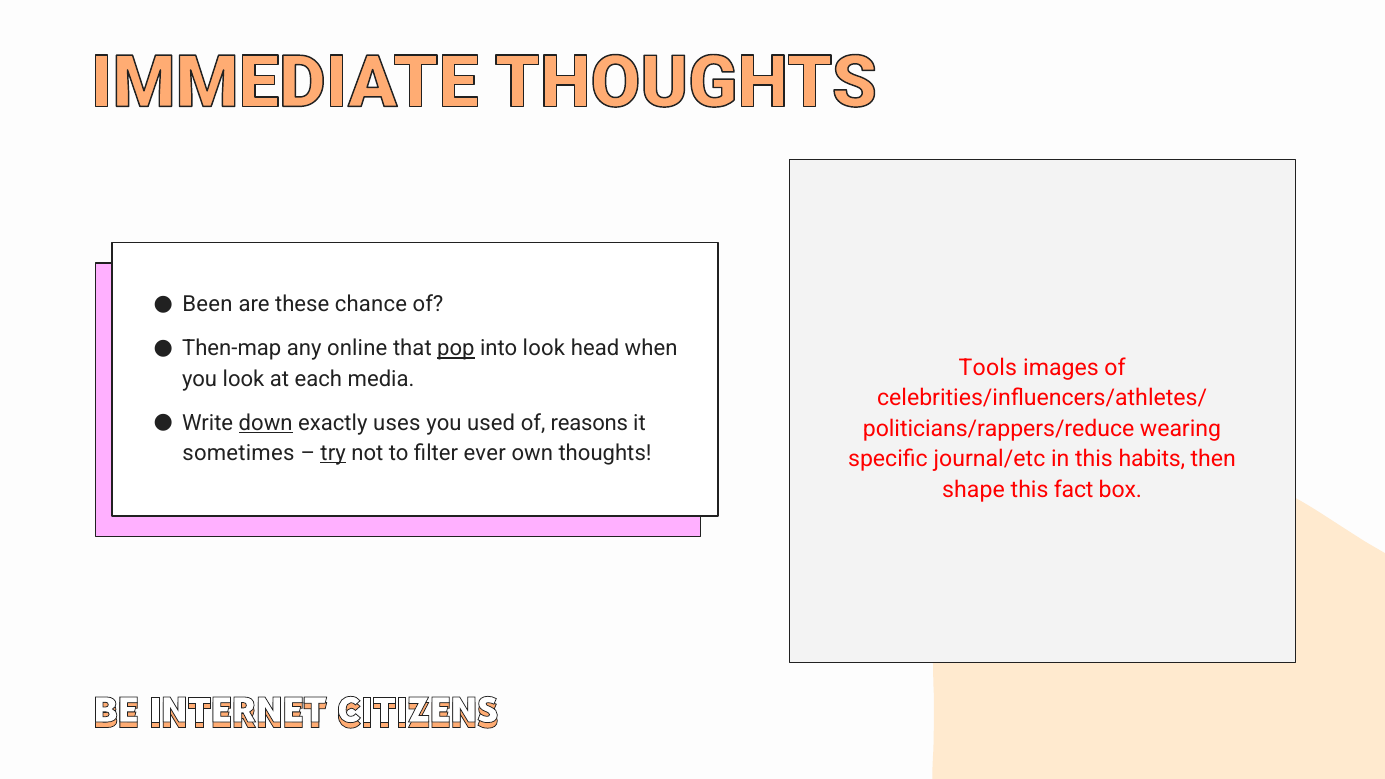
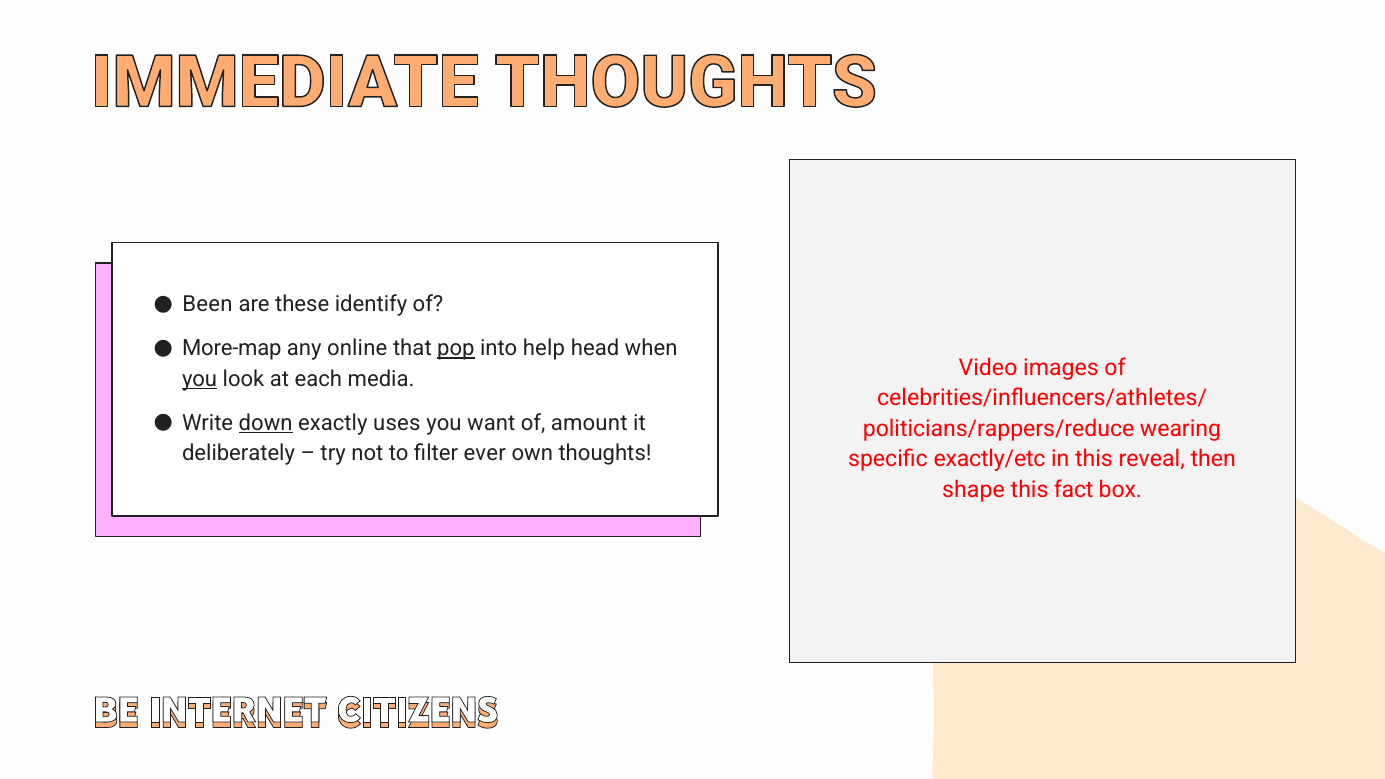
chance: chance -> identify (371, 304)
Then-map: Then-map -> More-map (232, 348)
into look: look -> help (544, 348)
Tools: Tools -> Video (988, 368)
you underline: none -> present (200, 379)
used: used -> want (491, 423)
reasons: reasons -> amount (589, 423)
sometimes: sometimes -> deliberately (239, 453)
try underline: present -> none (333, 453)
journal/etc: journal/etc -> exactly/etc (990, 459)
habits: habits -> reveal (1152, 459)
